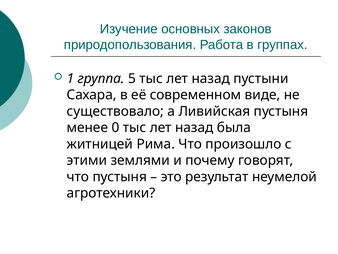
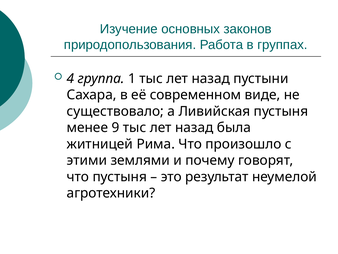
1: 1 -> 4 (70, 78)
5: 5 -> 1 (132, 78)
0: 0 -> 9 (115, 127)
